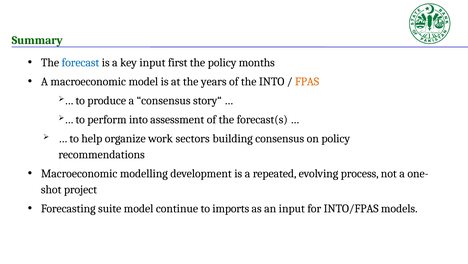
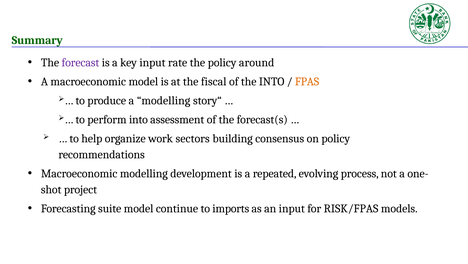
forecast colour: blue -> purple (80, 62)
first: first -> rate (178, 62)
months: months -> around (257, 62)
years: years -> fiscal (214, 81)
a consensus: consensus -> modelling (164, 100)
INTO/FPAS: INTO/FPAS -> RISK/FPAS (351, 208)
